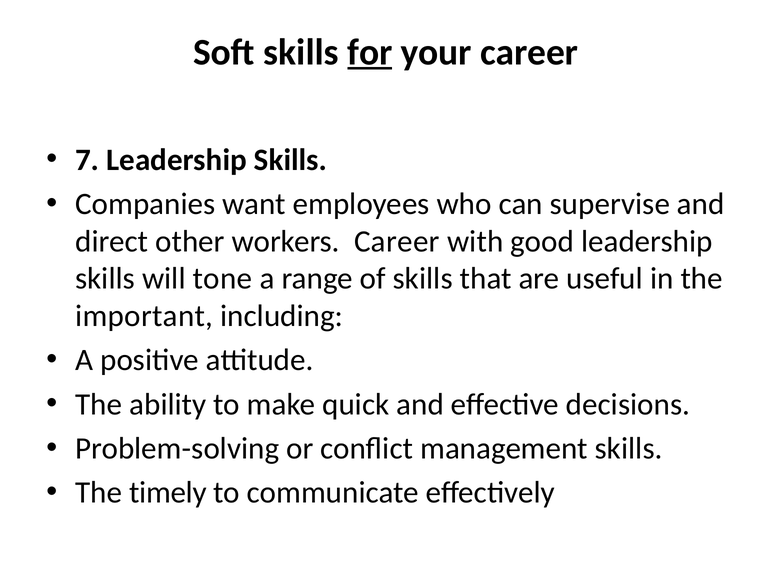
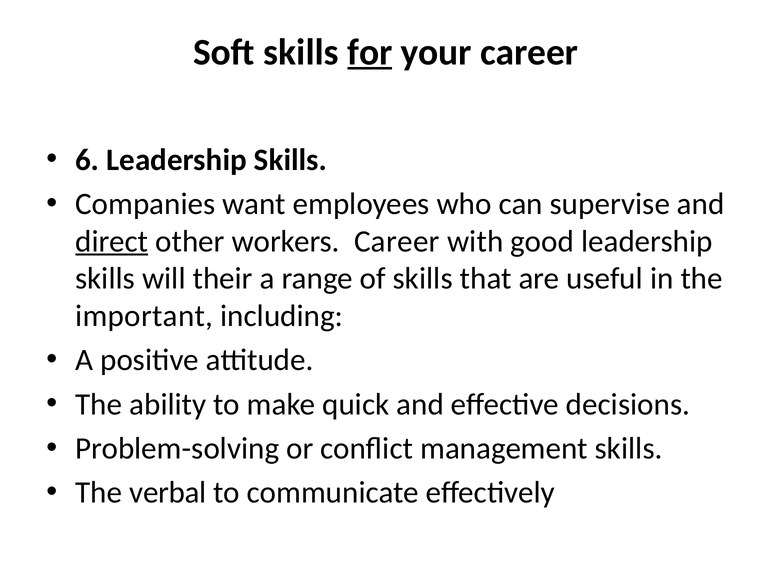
7: 7 -> 6 (87, 160)
direct underline: none -> present (112, 241)
tone: tone -> their (223, 279)
timely: timely -> verbal (168, 493)
